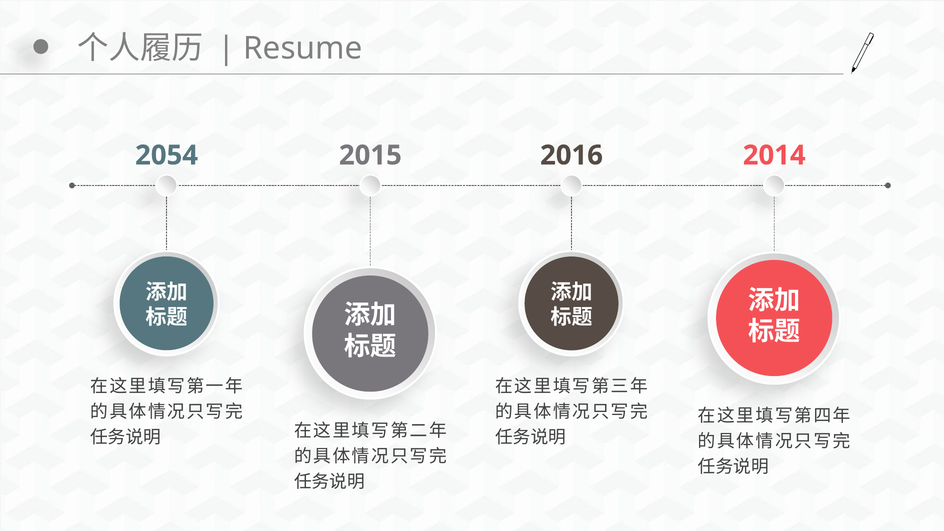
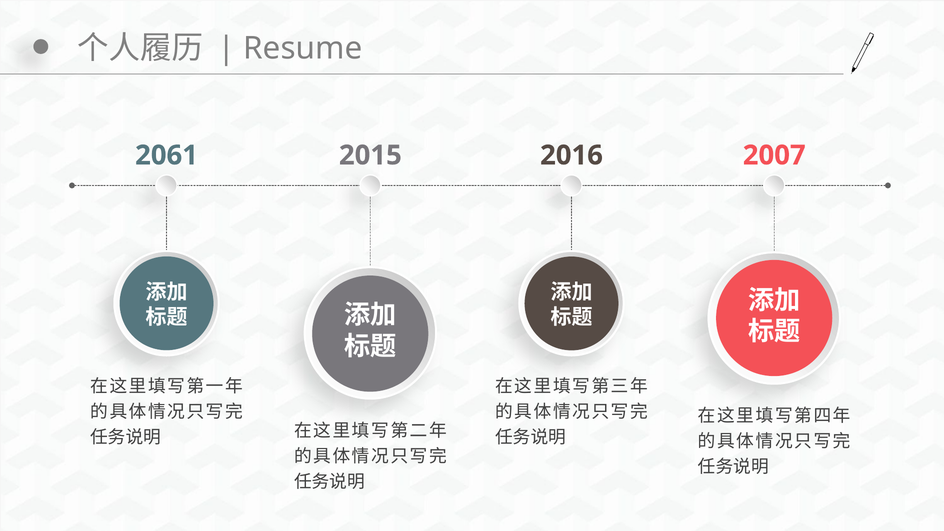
2054: 2054 -> 2061 (167, 155)
2014: 2014 -> 2007 (774, 155)
